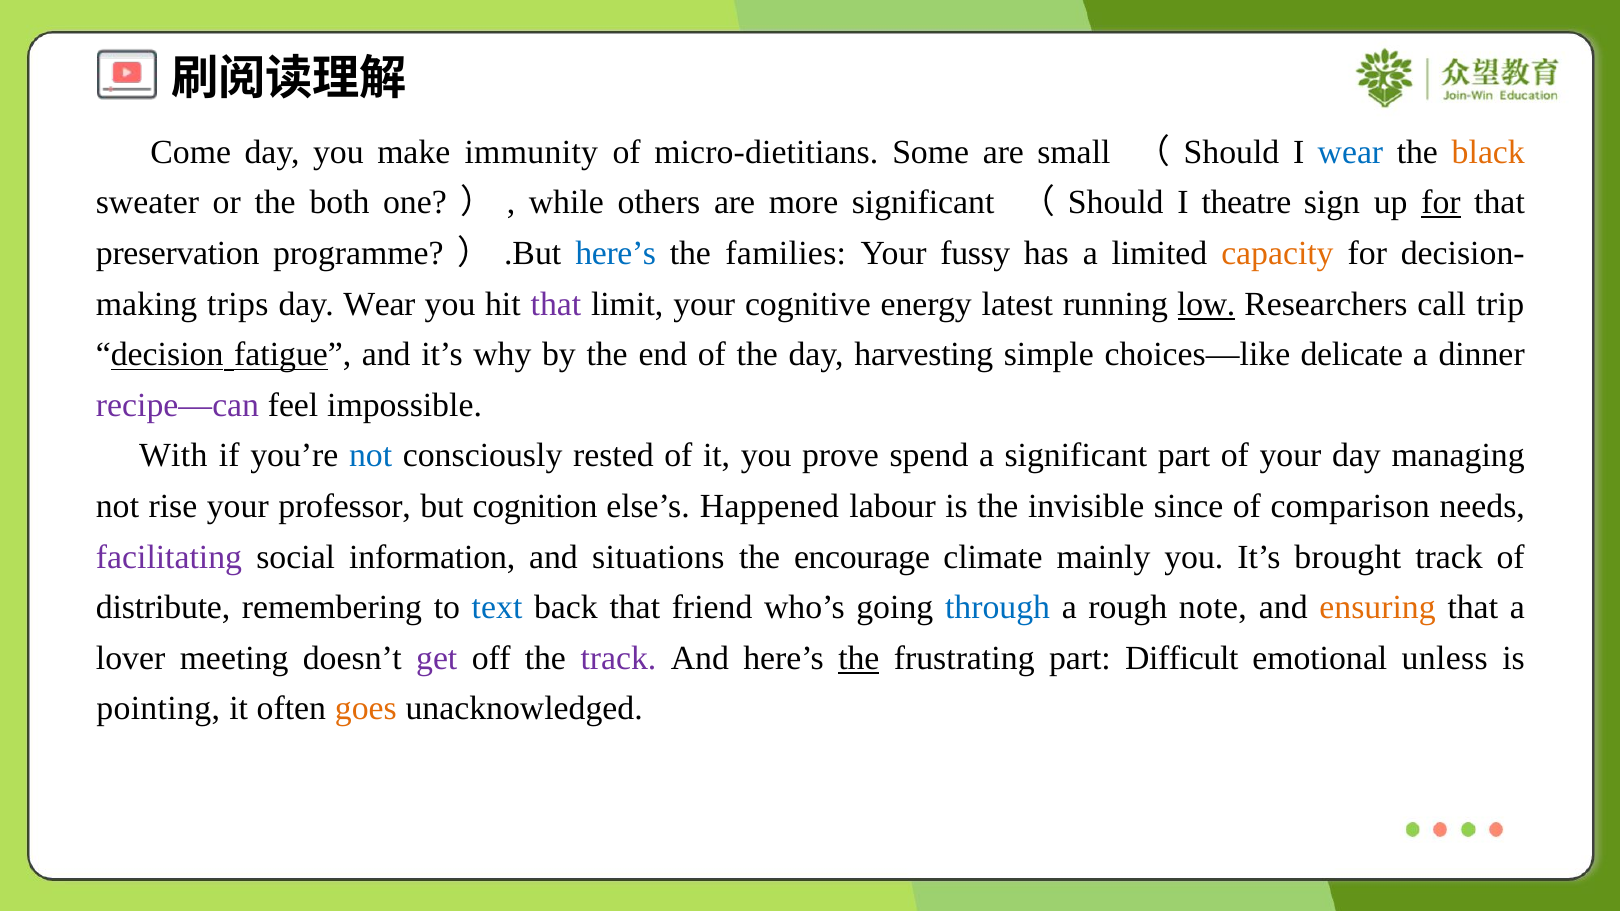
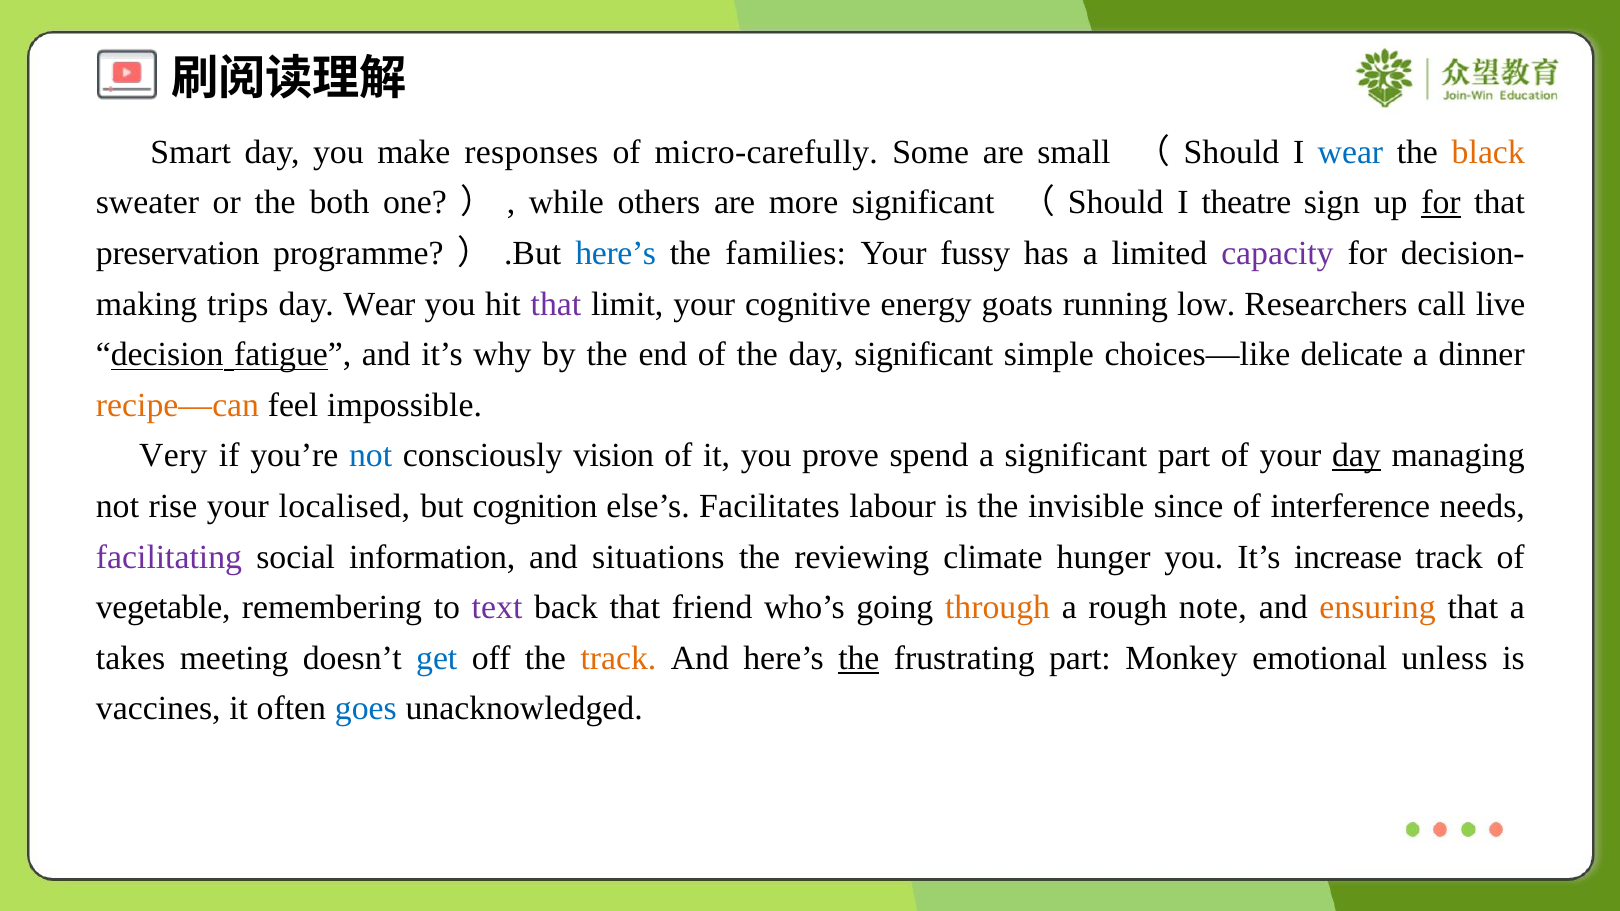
Come: Come -> Smart (191, 152)
immunity: immunity -> responses (531, 152)
micro-dietitians: micro-dietitians -> micro-carefully (766, 152)
capacity colour: orange -> purple (1277, 253)
latest: latest -> goats (1017, 304)
low underline: present -> none (1206, 304)
trip: trip -> live (1501, 304)
day harvesting: harvesting -> significant (924, 355)
recipe—can colour: purple -> orange (178, 405)
With: With -> Very (173, 456)
rested: rested -> vision (614, 456)
day underline: none -> present (1356, 456)
professor: professor -> localised (344, 507)
Happened: Happened -> Facilitates (769, 507)
comparison: comparison -> interference (1350, 507)
encourage: encourage -> reviewing (862, 557)
mainly: mainly -> hunger (1104, 557)
brought: brought -> increase (1348, 557)
distribute: distribute -> vegetable (163, 608)
text colour: blue -> purple (497, 608)
through colour: blue -> orange (998, 608)
lover: lover -> takes (131, 658)
get colour: purple -> blue (437, 658)
track colour: purple -> orange (618, 658)
Difficult: Difficult -> Monkey (1182, 658)
pointing: pointing -> vaccines (158, 709)
goes colour: orange -> blue (366, 709)
